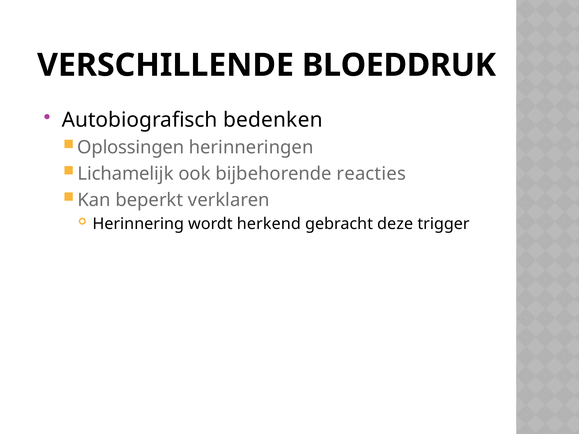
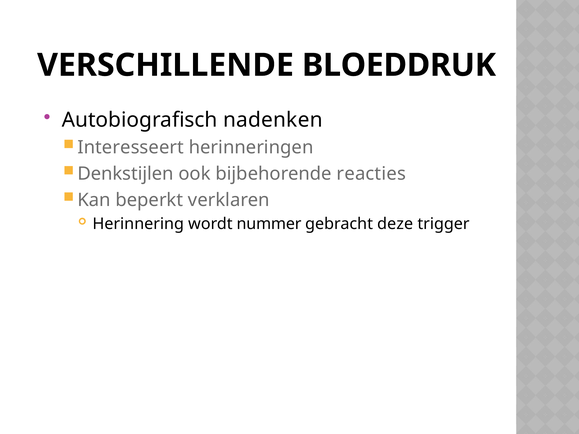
bedenken: bedenken -> nadenken (273, 120)
Oplossingen: Oplossingen -> Interesseert (131, 148)
Lichamelijk: Lichamelijk -> Denkstijlen (125, 174)
herkend: herkend -> nummer (269, 224)
